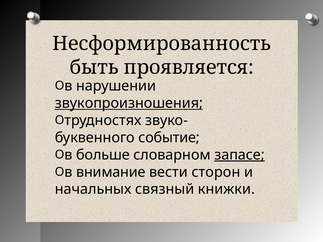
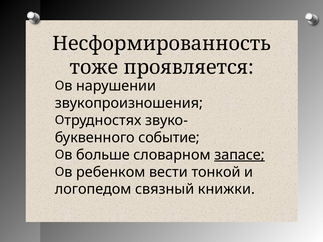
быть: быть -> тоже (94, 67)
звукопроизношения underline: present -> none (129, 103)
внимание: внимание -> ребенком (111, 172)
сторон: сторон -> тонкой (216, 172)
начальных: начальных -> логопедом (93, 189)
